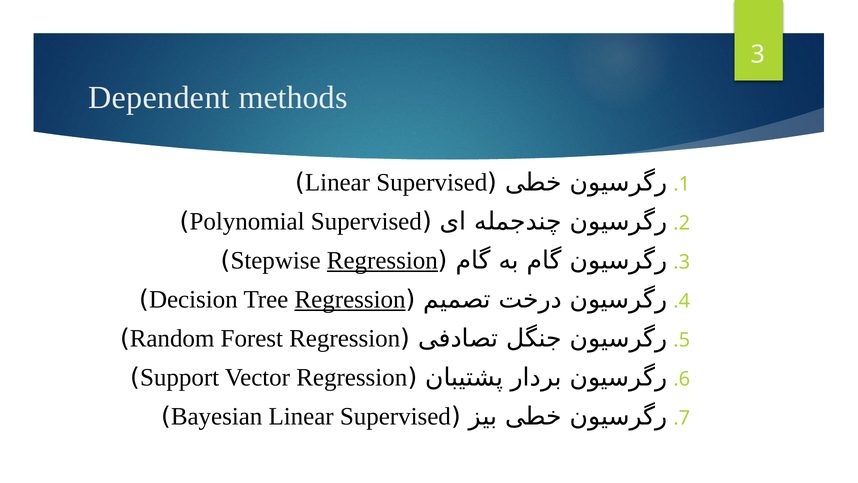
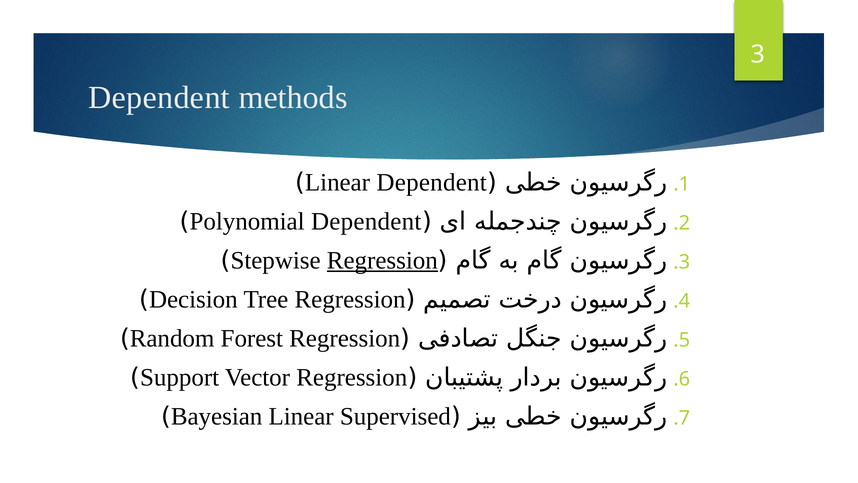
Supervised: Supervised -> Dependent (432, 182)
Polynomial Supervised: Supervised -> Dependent (366, 221)
Regression underline: present -> none (350, 299)
